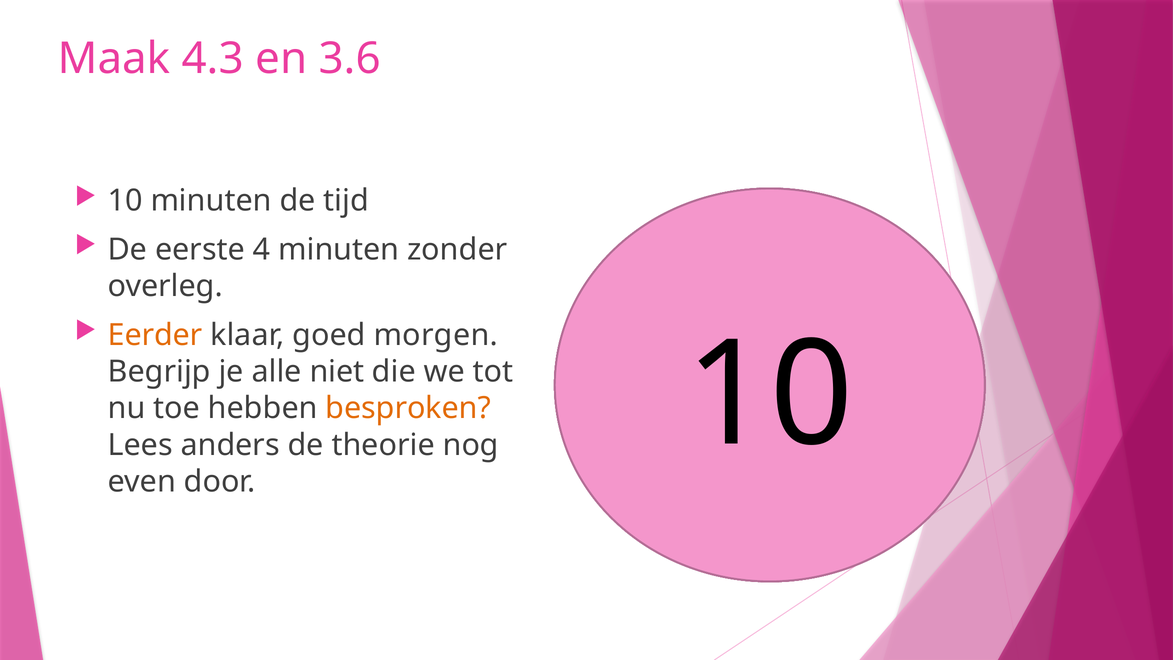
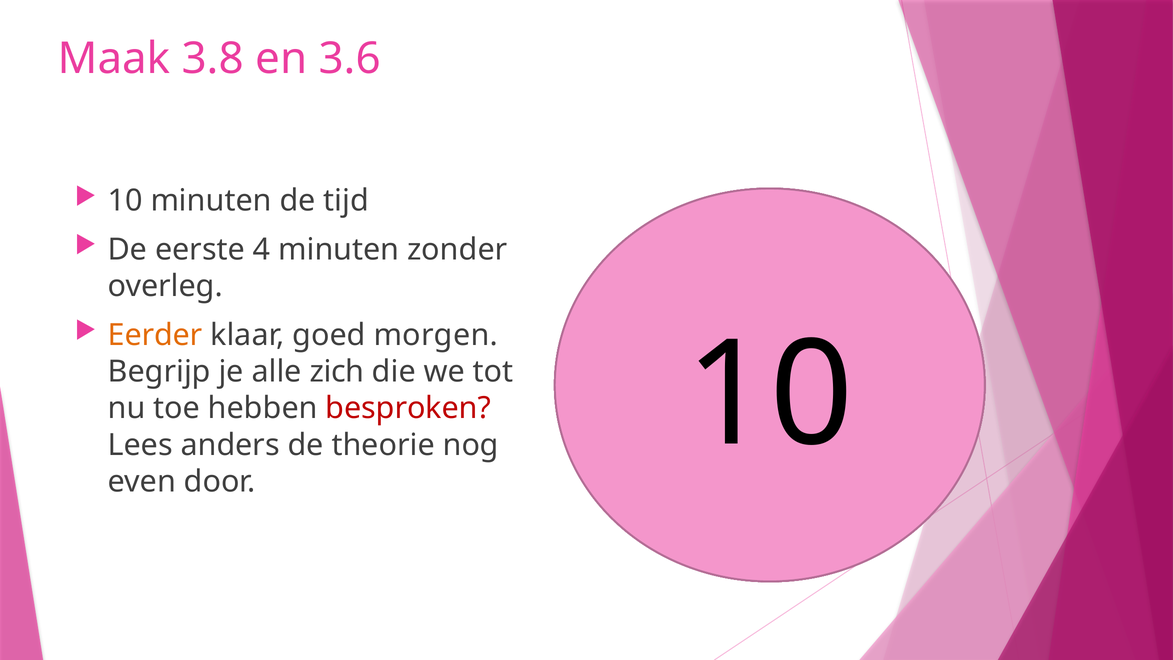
4.3: 4.3 -> 3.8 (213, 59)
niet: niet -> zich (337, 372)
besproken colour: orange -> red (408, 408)
